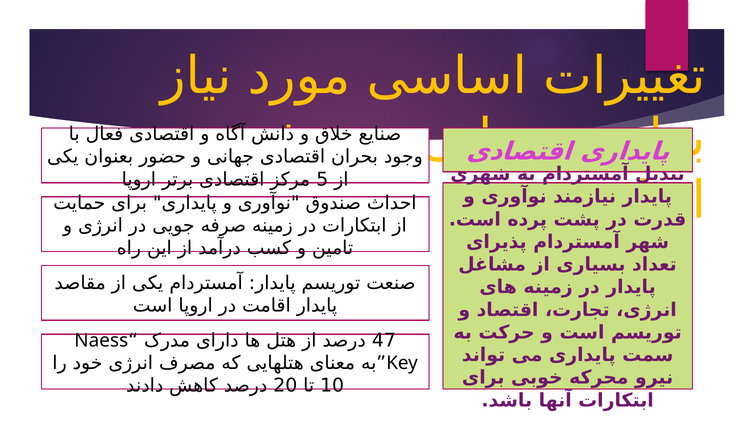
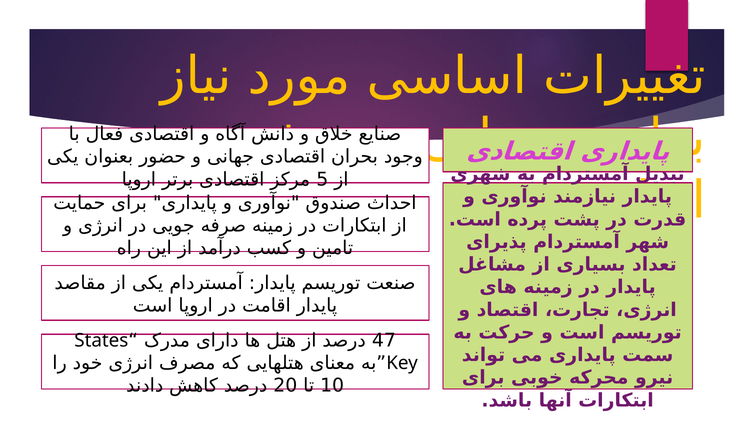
Naess: Naess -> States (101, 340)
